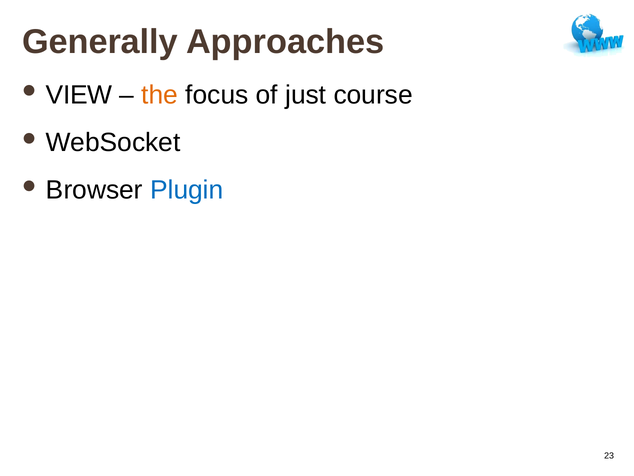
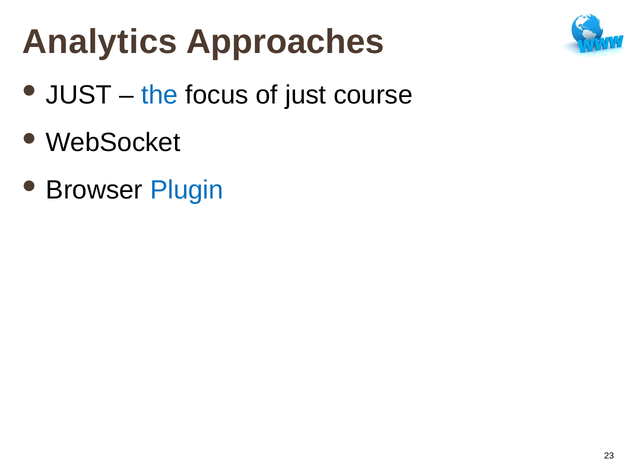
Generally: Generally -> Analytics (100, 42)
VIEW: VIEW -> JUST (79, 95)
the colour: orange -> blue (160, 95)
